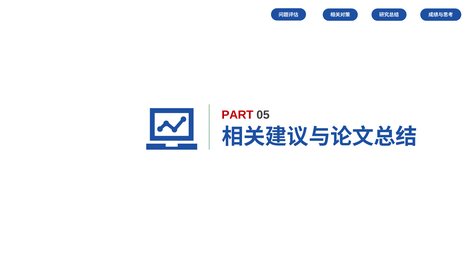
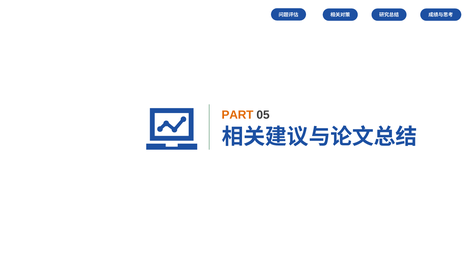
PART colour: red -> orange (238, 115)
